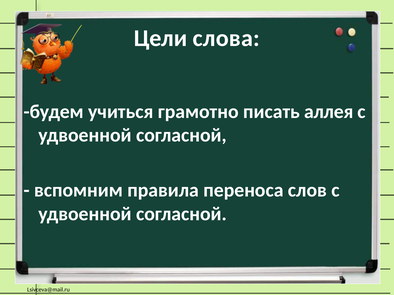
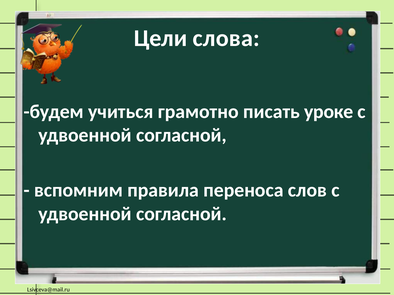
аллея: аллея -> уроке (329, 112)
